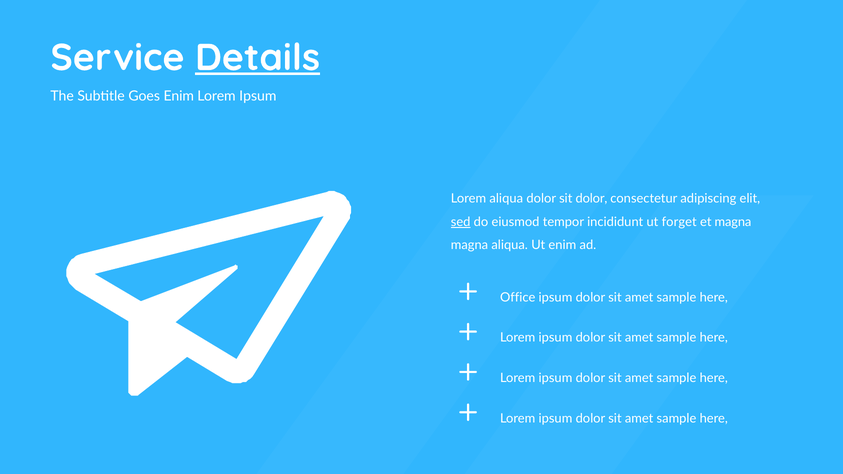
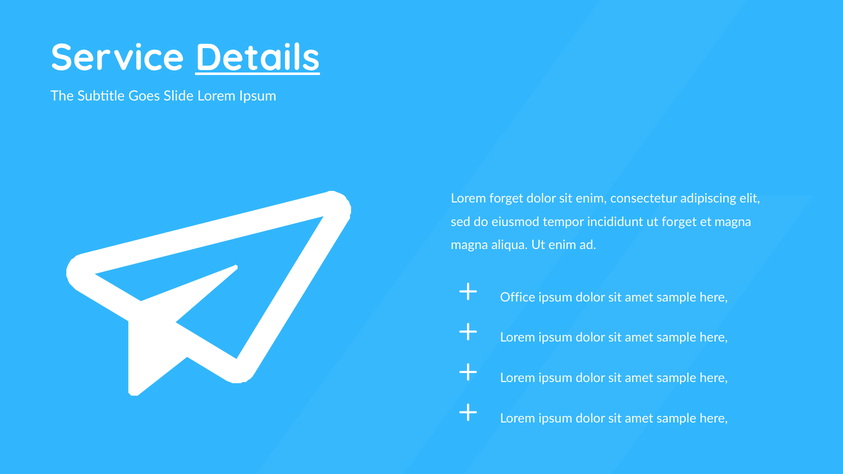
Goes Enim: Enim -> Slide (179, 96)
Lorem aliqua: aliqua -> forget (506, 199)
sit dolor: dolor -> enim (591, 199)
sed underline: present -> none (461, 222)
